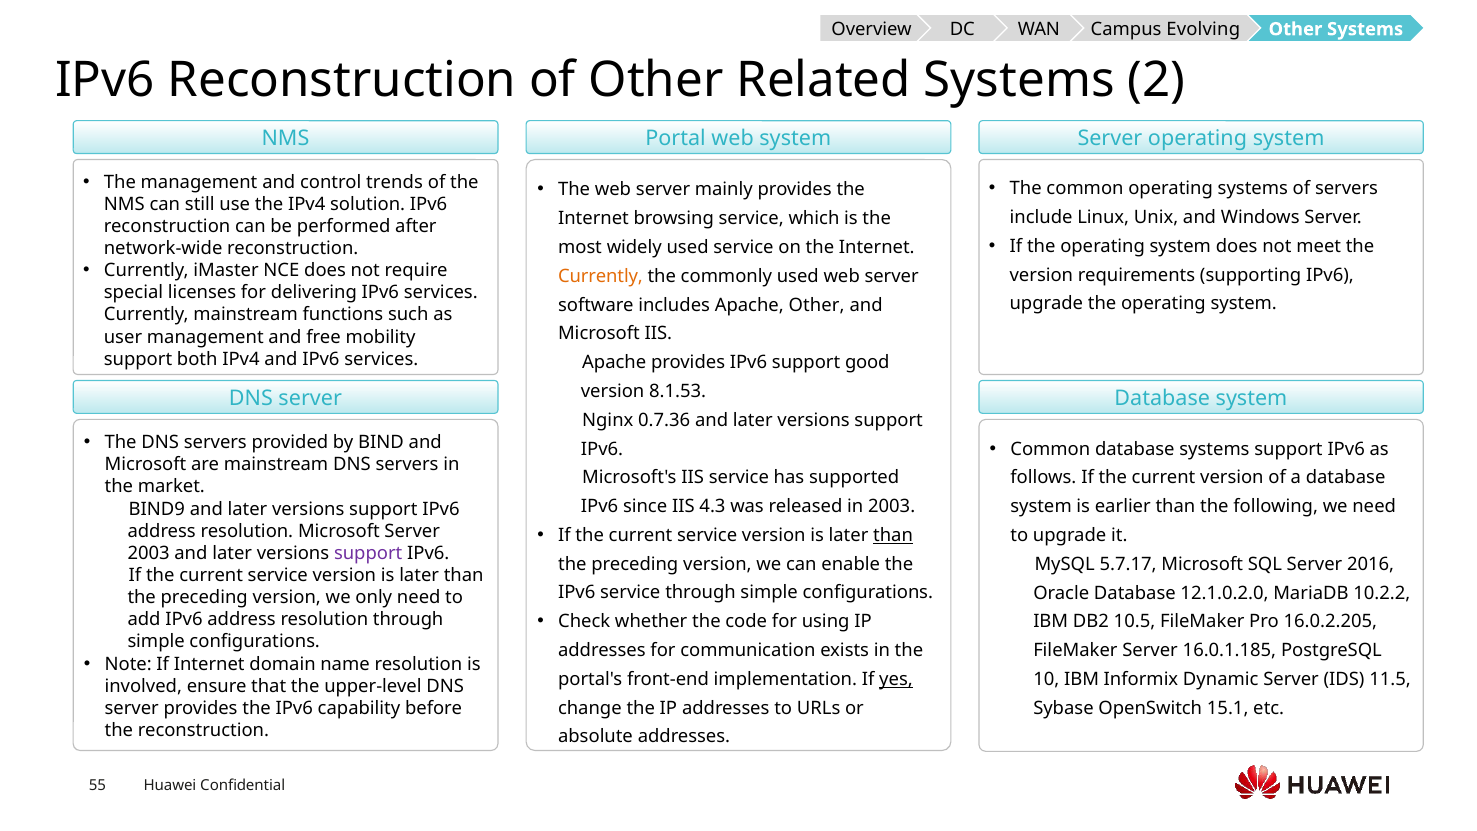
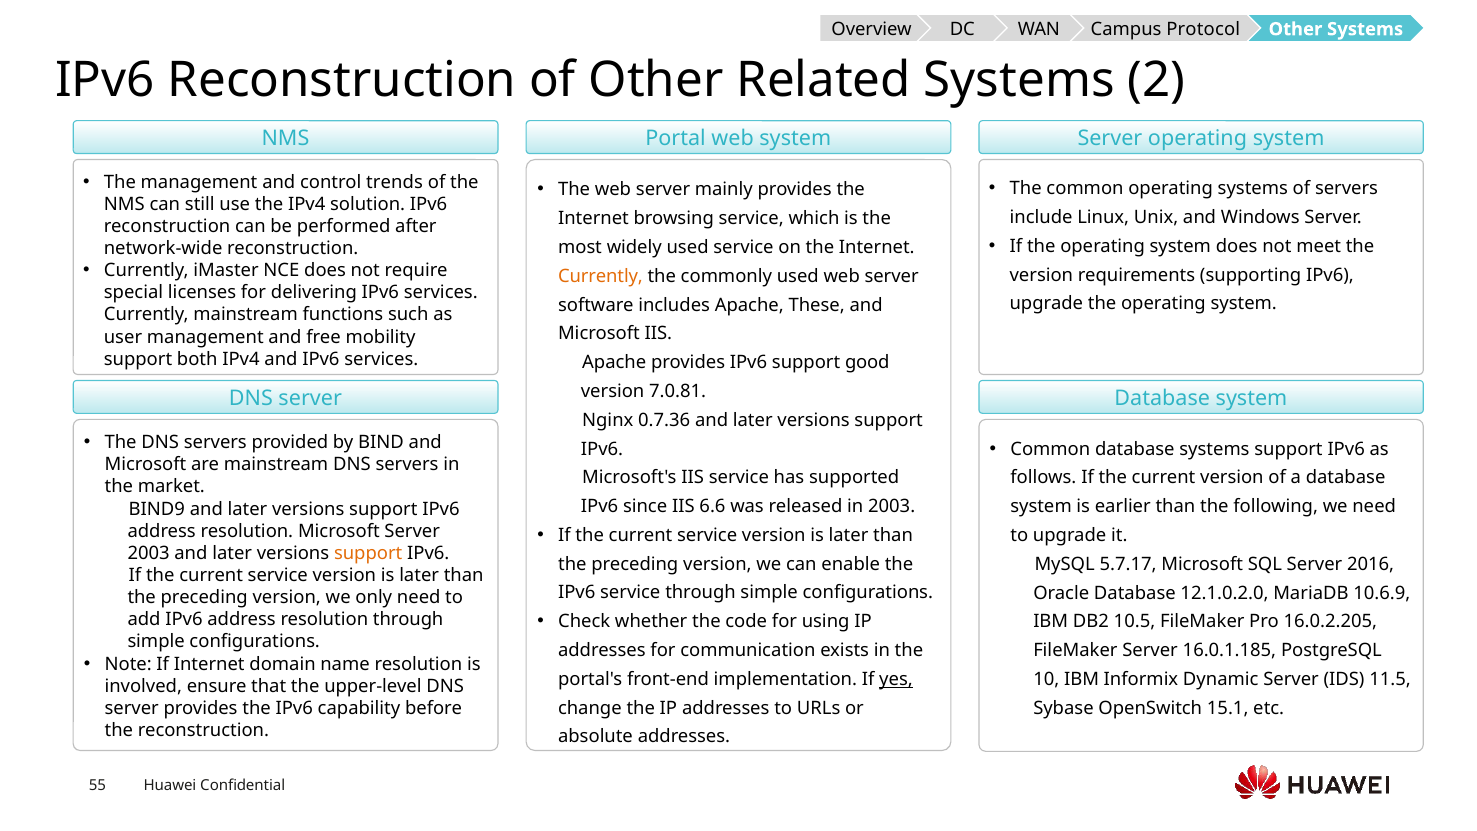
Evolving: Evolving -> Protocol (1203, 29)
Apache Other: Other -> These (817, 305)
8.1.53: 8.1.53 -> 7.0.81 (678, 391)
4.3: 4.3 -> 6.6 (712, 506)
than underline: present -> none (893, 535)
support colour: purple -> orange (368, 553)
10.2.2: 10.2.2 -> 10.6.9 (1382, 593)
